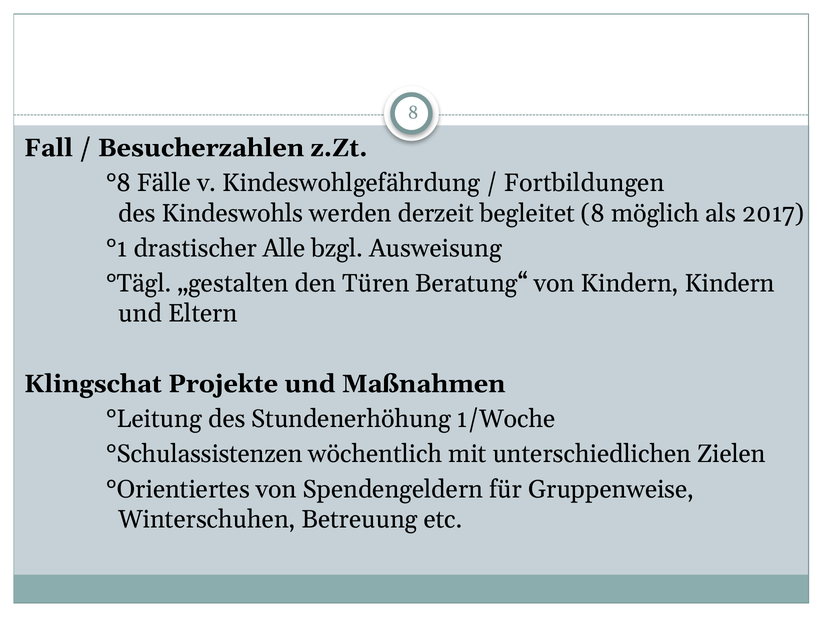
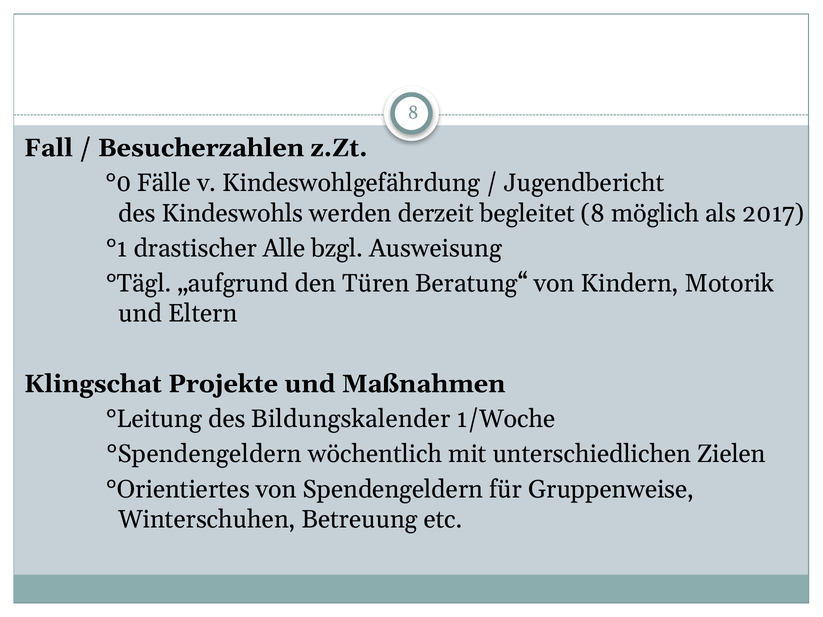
°8: °8 -> °0 (119, 183)
Fortbildungen: Fortbildungen -> Jugendbericht (584, 183)
„gestalten: „gestalten -> „aufgrund (233, 284)
Kindern Kindern: Kindern -> Motorik (730, 284)
Stundenerhöhung: Stundenerhöhung -> Bildungskalender (351, 419)
°Schulassistenzen: °Schulassistenzen -> °Spendengeldern (204, 454)
